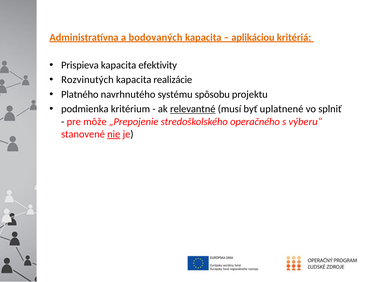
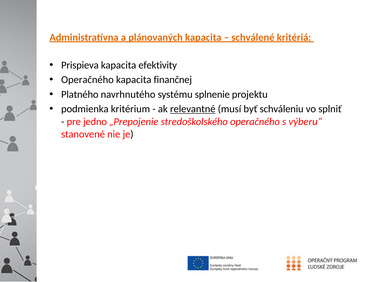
bodovaných: bodovaných -> plánovaných (156, 37)
aplikáciou: aplikáciou -> schválené (253, 37)
Rozvinutých: Rozvinutých -> Operačného (87, 80)
realizácie: realizácie -> finančnej (173, 80)
spôsobu: spôsobu -> splnenie (212, 94)
uplatnené: uplatnené -> schváleniu (282, 109)
môže: môže -> jedno (95, 121)
nie underline: present -> none (114, 134)
